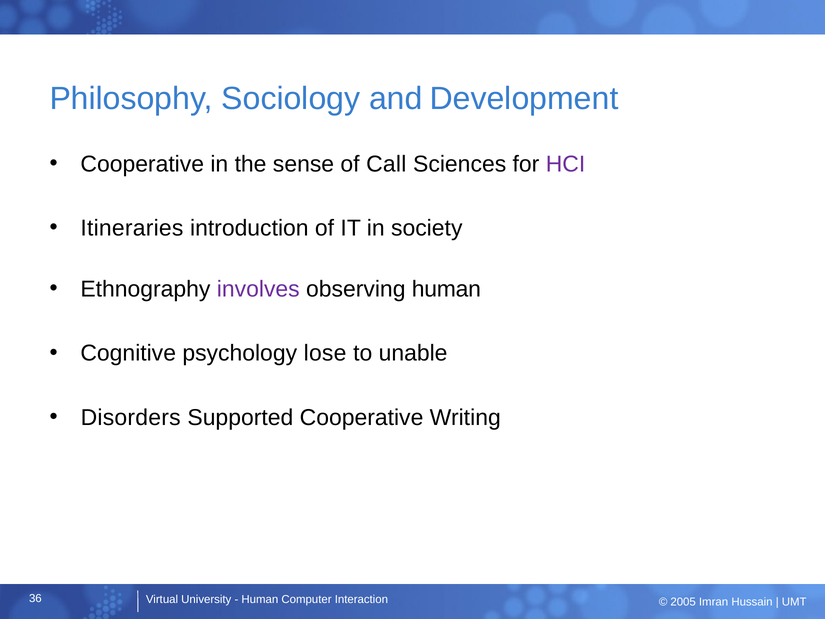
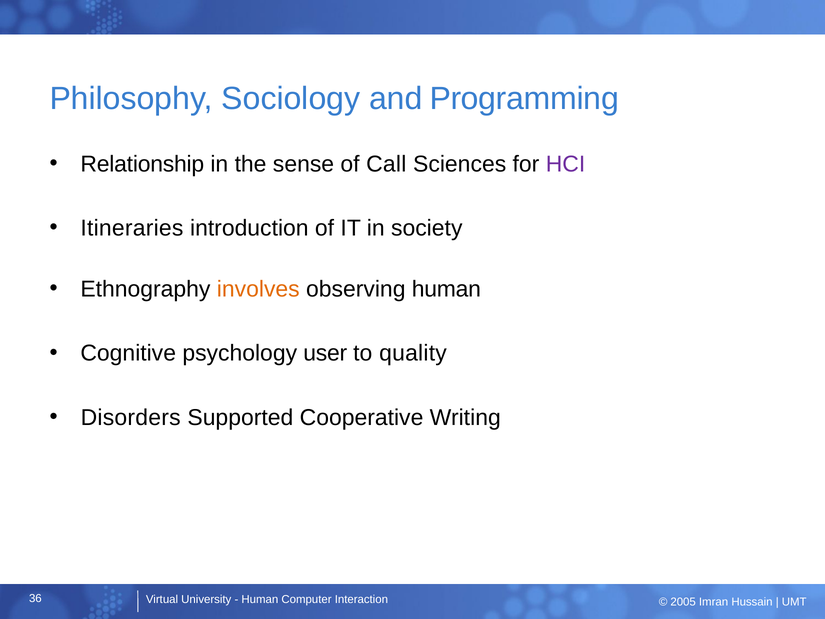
Development: Development -> Programming (524, 98)
Cooperative: Cooperative -> Relationship (142, 164)
involves colour: purple -> orange (258, 289)
lose: lose -> user (325, 353)
unable: unable -> quality (413, 353)
